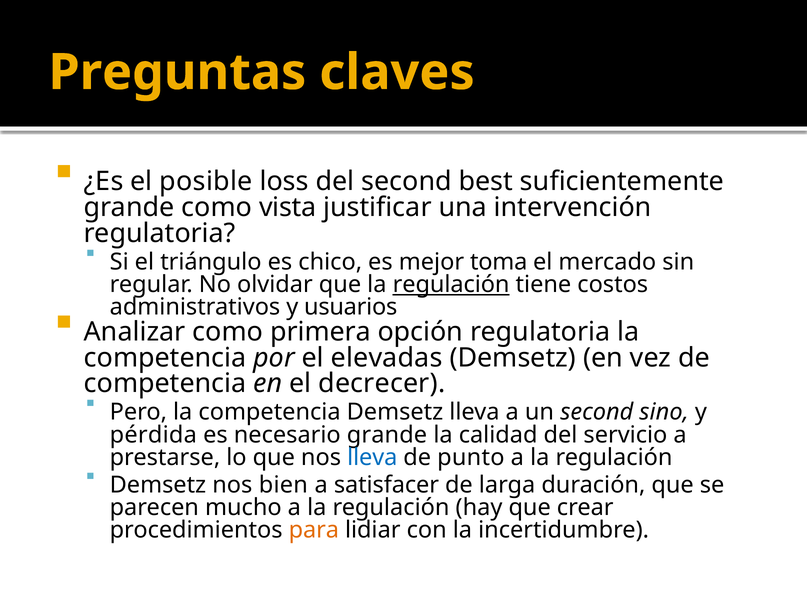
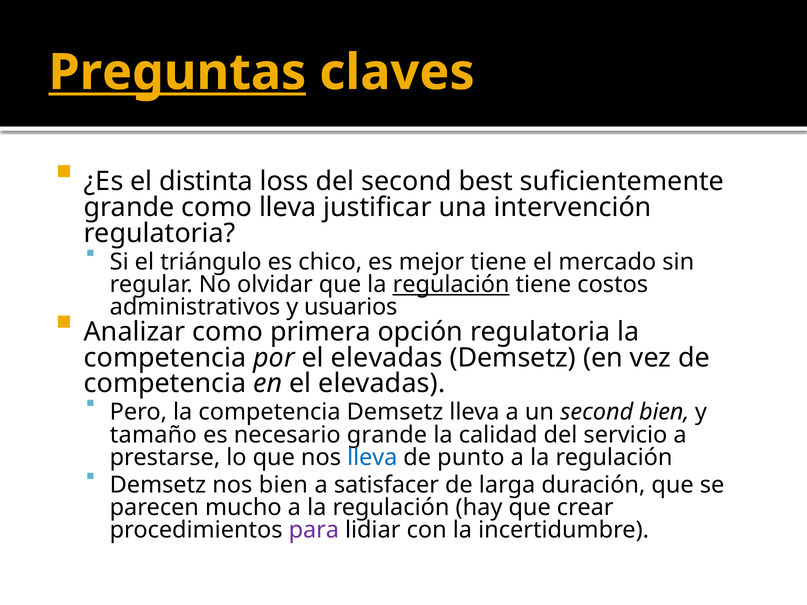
Preguntas underline: none -> present (177, 73)
posible: posible -> distinta (206, 182)
como vista: vista -> lleva (288, 208)
mejor toma: toma -> tiene (499, 262)
en el decrecer: decrecer -> elevadas (382, 384)
second sino: sino -> bien (664, 412)
pérdida: pérdida -> tamaño (153, 435)
para colour: orange -> purple (314, 530)
